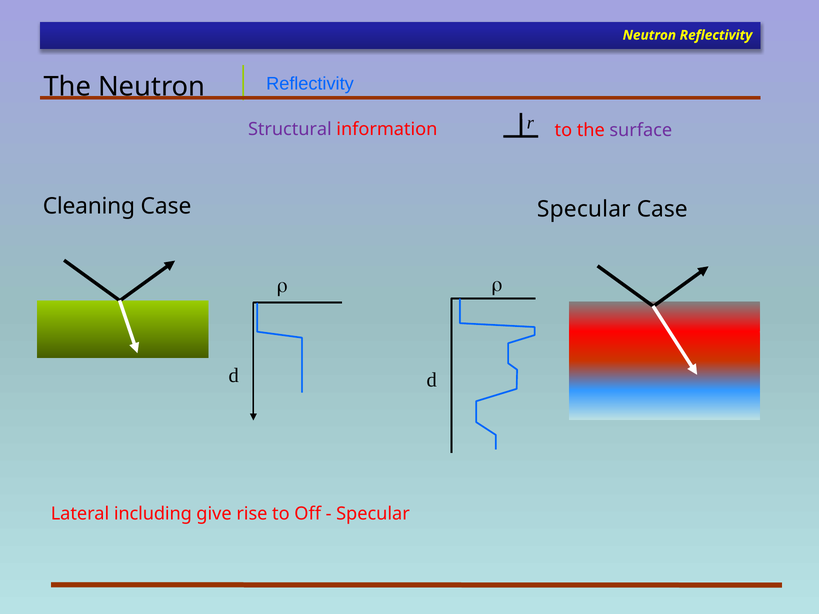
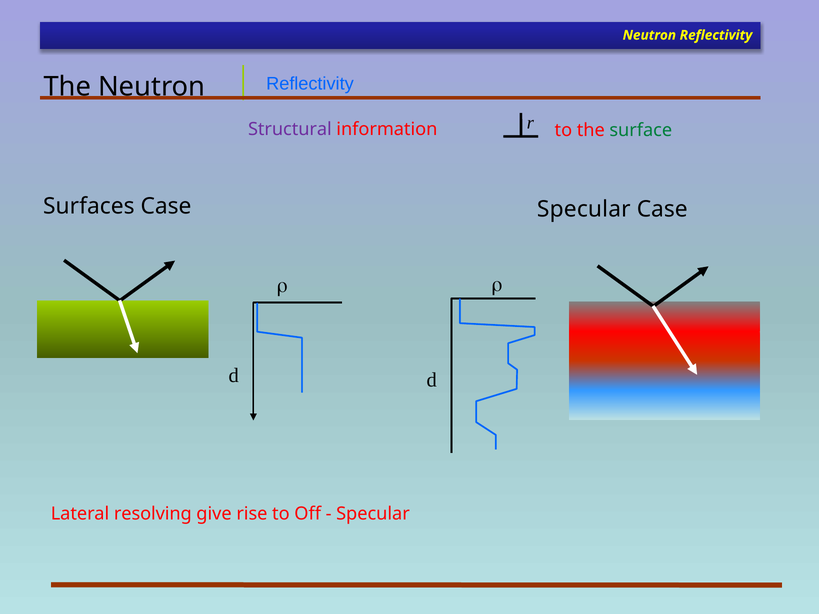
surface colour: purple -> green (641, 130)
Cleaning: Cleaning -> Surfaces (89, 206)
including: including -> resolving (153, 514)
